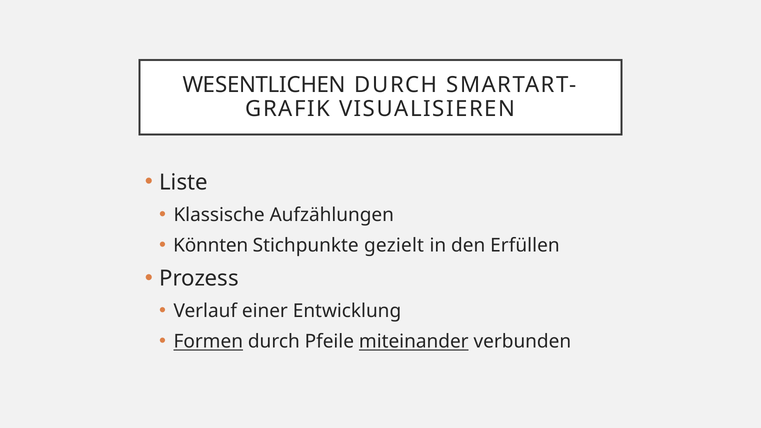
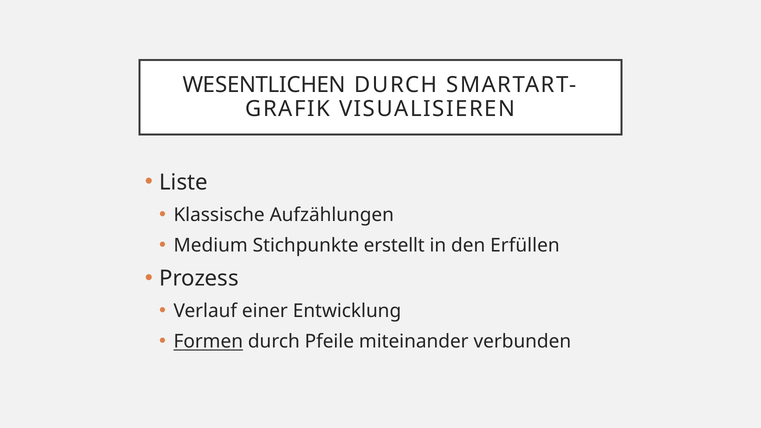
Könnten: Könnten -> Medium (211, 246)
gezielt: gezielt -> erstellt (394, 246)
miteinander underline: present -> none (414, 342)
